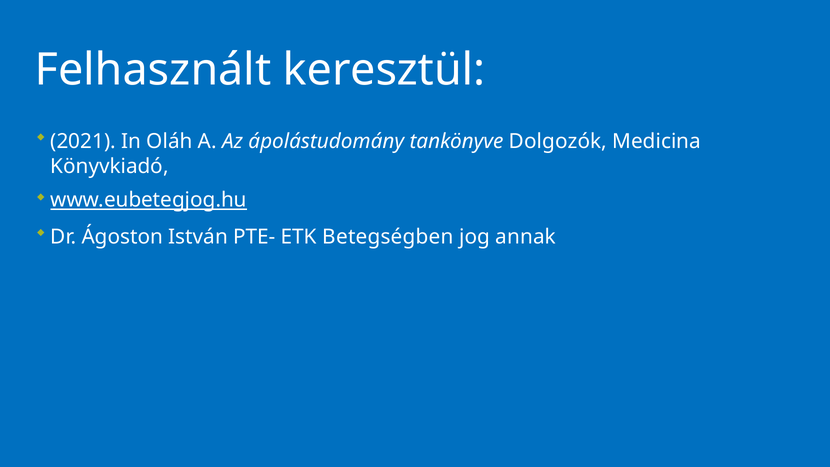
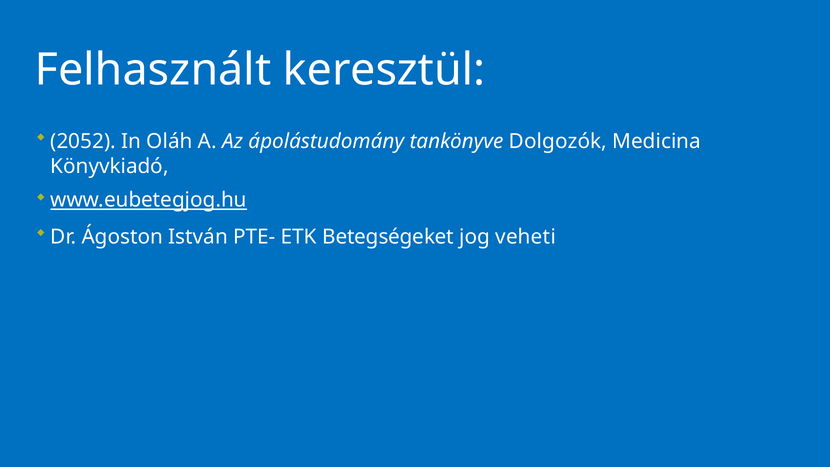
2021: 2021 -> 2052 (83, 141)
Betegségben: Betegségben -> Betegségeket (388, 237)
annak: annak -> veheti (526, 237)
